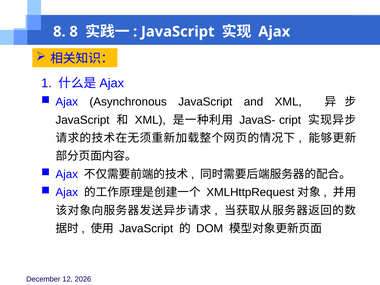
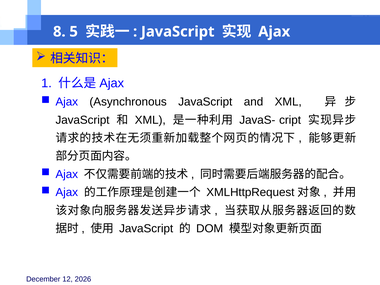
8 8: 8 -> 5 (74, 32)
